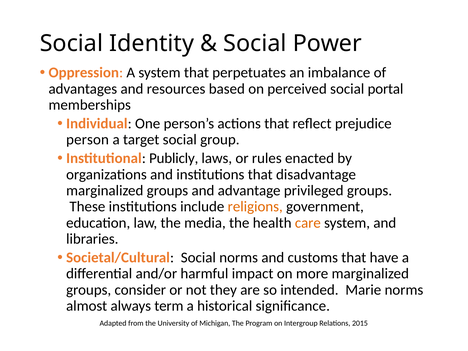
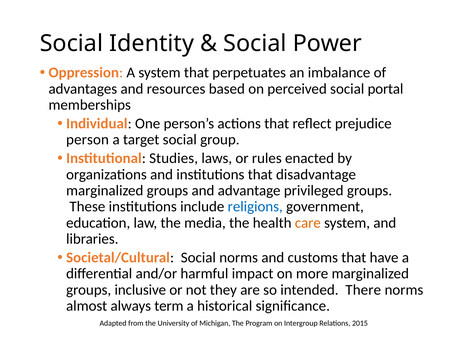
Publicly: Publicly -> Studies (174, 158)
religions colour: orange -> blue (255, 207)
consider: consider -> inclusive (140, 290)
Marie: Marie -> There (363, 290)
